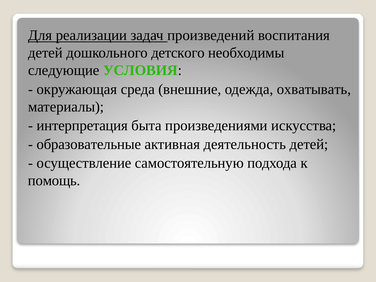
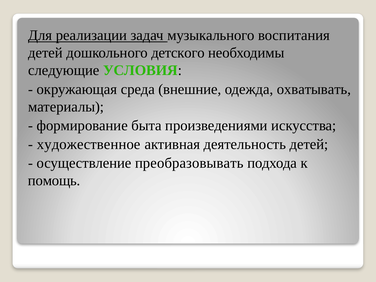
произведений: произведений -> музыкального (211, 35)
интерпретация: интерпретация -> формирование (82, 126)
образовательные: образовательные -> художественное (89, 144)
самостоятельную: самостоятельную -> преобразовывать (189, 163)
